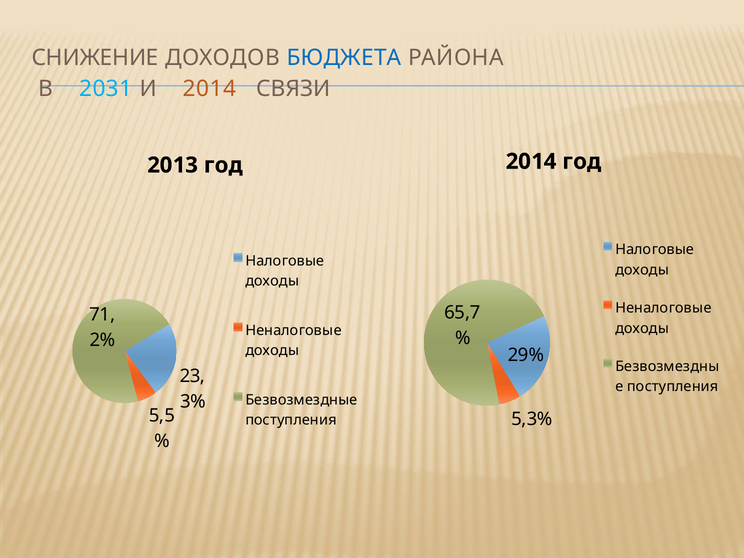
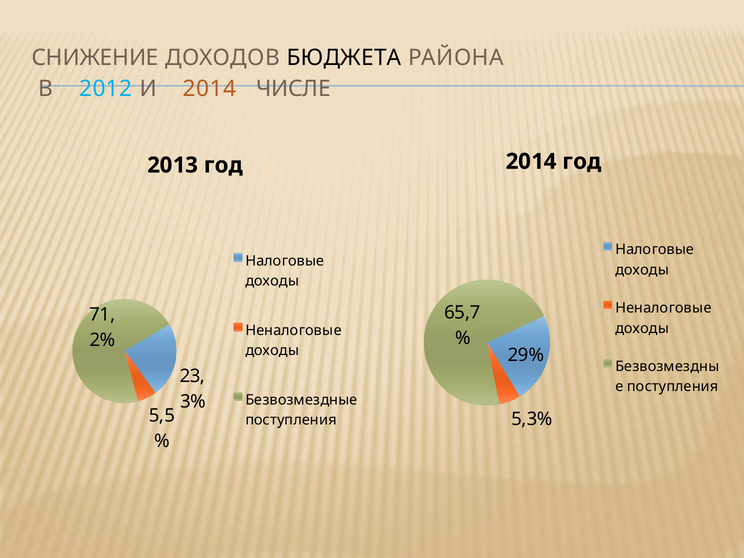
БЮДЖЕТА colour: blue -> black (344, 58)
2031: 2031 -> 2012 (106, 89)
СВЯЗИ: СВЯЗИ -> ЧИСЛЕ (293, 89)
